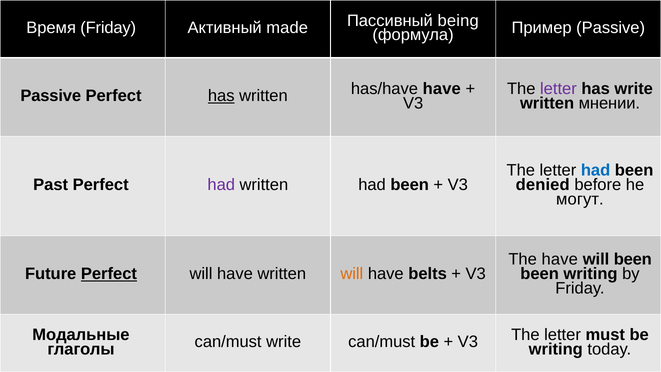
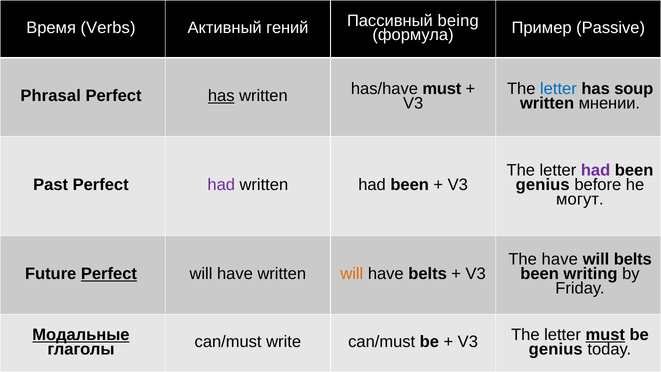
Время Friday: Friday -> Verbs (108, 28)
made: made -> гений (287, 28)
letter colour: purple -> blue (558, 89)
has write: write -> soup (634, 89)
Passive: Passive -> Phrasal (51, 96)
has/have have: have -> must (442, 89)
had colour: blue -> purple (596, 170)
denied: denied -> genius (543, 185)
will been: been -> belts (633, 259)
Модальные underline: none -> present (81, 335)
writing: writing -> genius (556, 349)
must underline: none -> present (605, 335)
